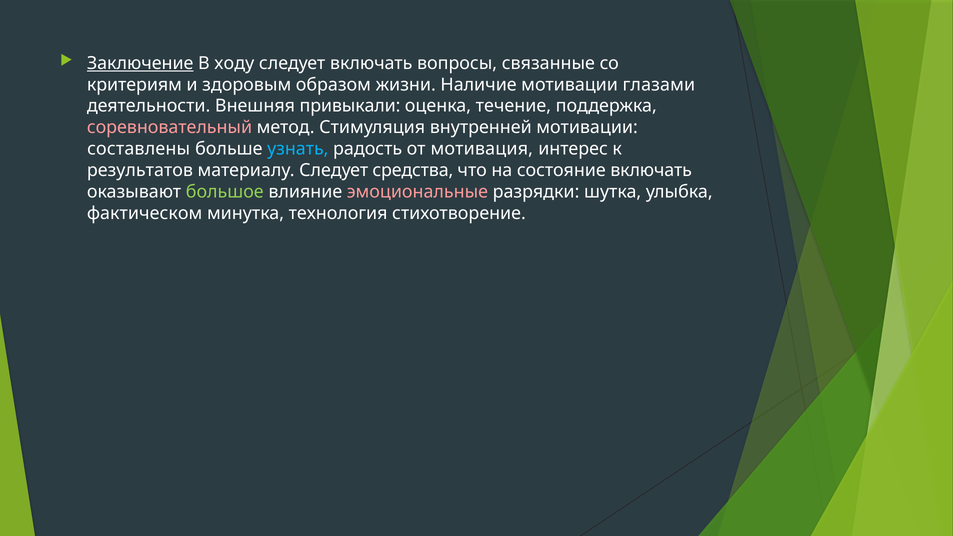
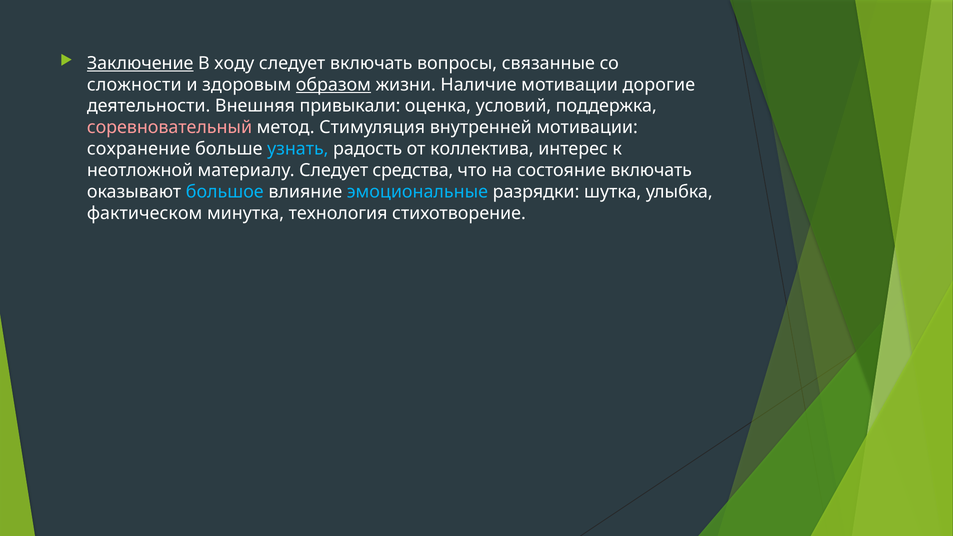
критериям: критериям -> сложности (134, 85)
образом underline: none -> present (333, 85)
глазами: глазами -> дорогие (659, 85)
течение: течение -> условий (513, 106)
составлены: составлены -> сохранение (139, 149)
мотивация: мотивация -> коллектива (482, 149)
результатов: результатов -> неотложной (140, 170)
большое colour: light green -> light blue (225, 192)
эмоциональные colour: pink -> light blue (417, 192)
